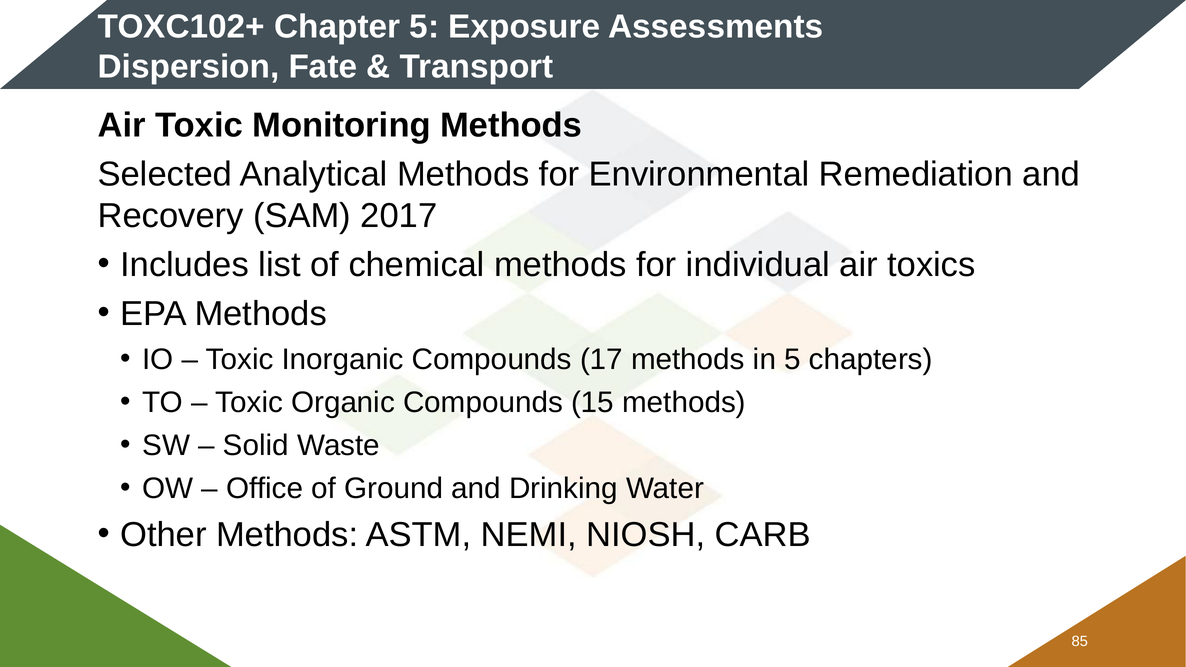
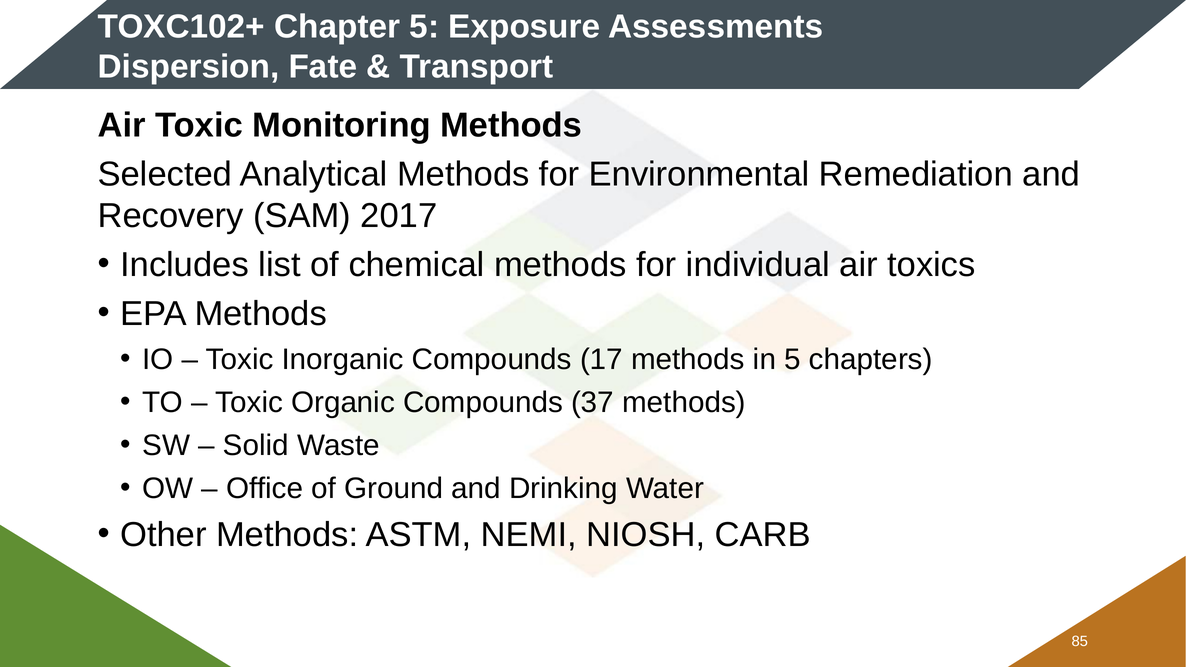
15: 15 -> 37 (593, 403)
